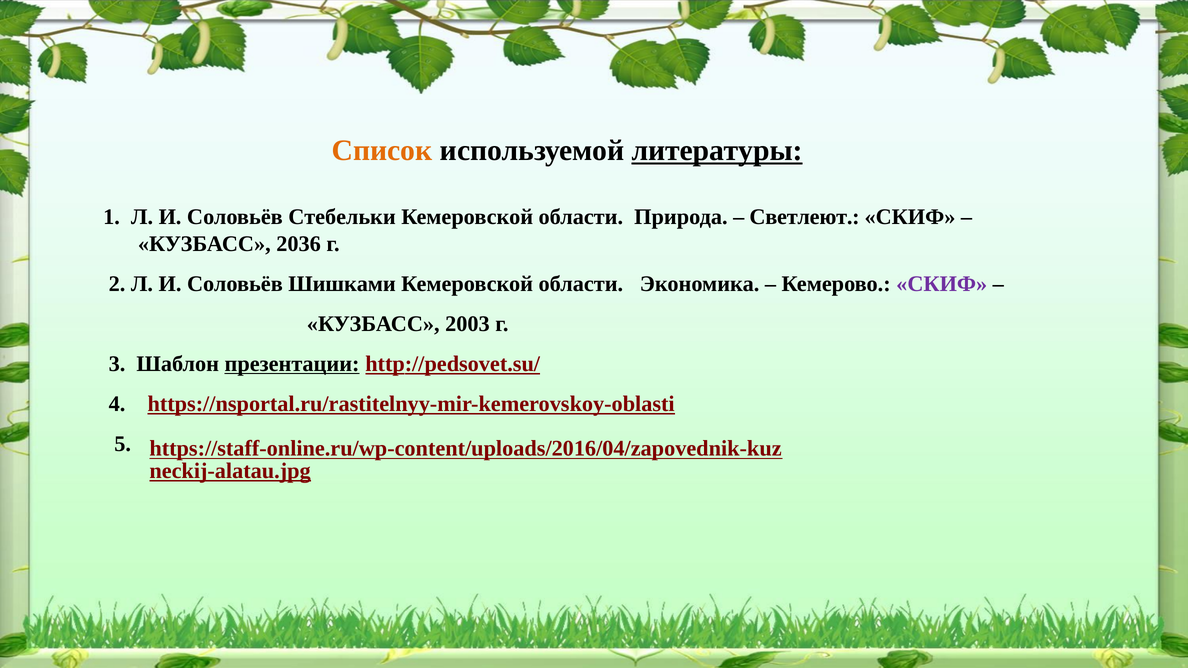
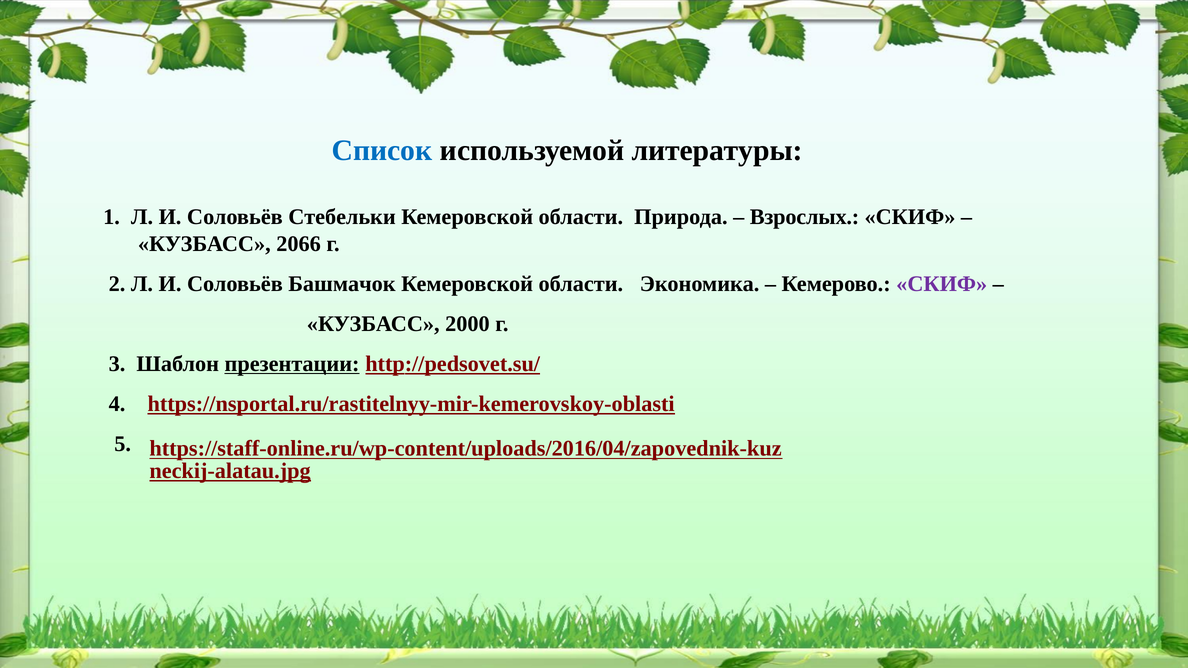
Список colour: orange -> blue (382, 151)
литературы underline: present -> none (717, 151)
Светлеют: Светлеют -> Взрослых (805, 217)
2036: 2036 -> 2066 (299, 244)
Шишками: Шишками -> Башмачок (342, 284)
2003: 2003 -> 2000 (467, 324)
